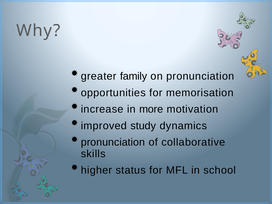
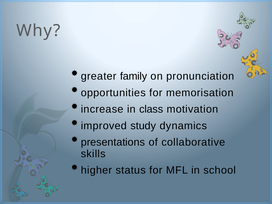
more: more -> class (151, 109)
pronunciation: pronunciation -> presentations (113, 142)
